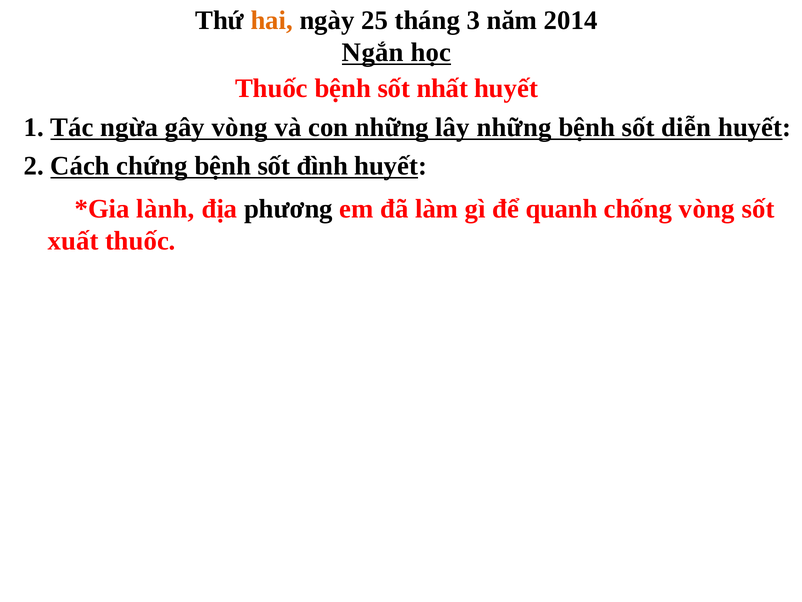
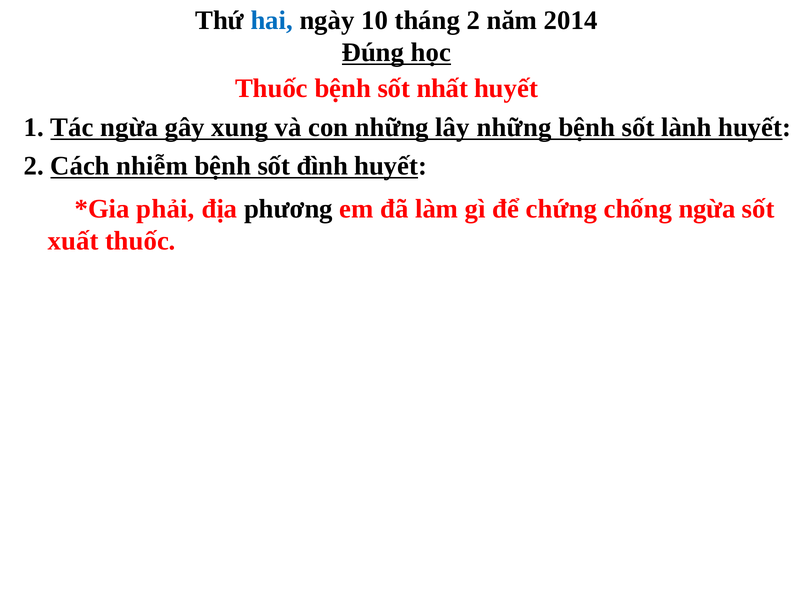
hai colour: orange -> blue (272, 20)
25: 25 -> 10 (375, 20)
tháng 3: 3 -> 2 (473, 20)
Ngắn: Ngắn -> Đúng (373, 52)
gây vòng: vòng -> xung (240, 127)
diễn: diễn -> lành (686, 127)
chứng: chứng -> nhiễm (152, 166)
lành: lành -> phải (166, 209)
quanh: quanh -> chứng (561, 209)
chống vòng: vòng -> ngừa (707, 209)
